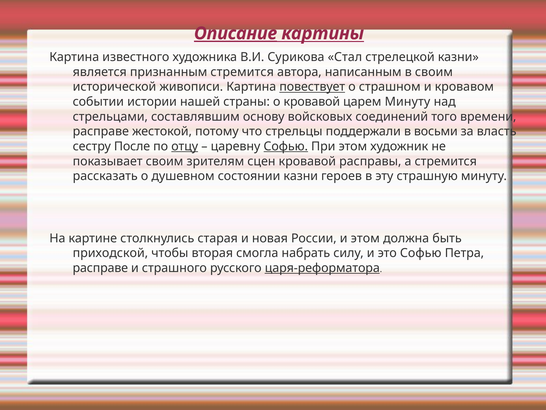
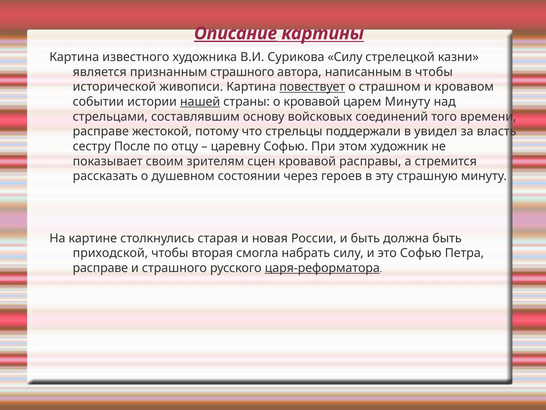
Сурикова Стал: Стал -> Силу (345, 57)
признанным стремится: стремится -> страшного (242, 72)
в своим: своим -> чтобы (434, 72)
нашей underline: none -> present (200, 102)
восьми: восьми -> увидел (436, 131)
отцу underline: present -> none (185, 146)
Софью underline: present -> none (286, 146)
состоянии казни: казни -> через (301, 176)
и этом: этом -> быть (365, 238)
